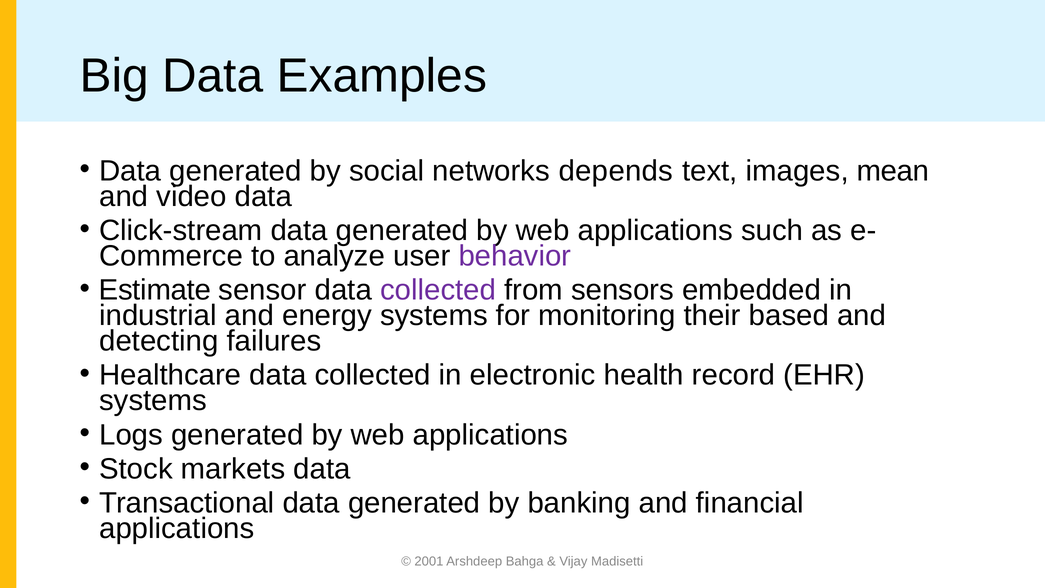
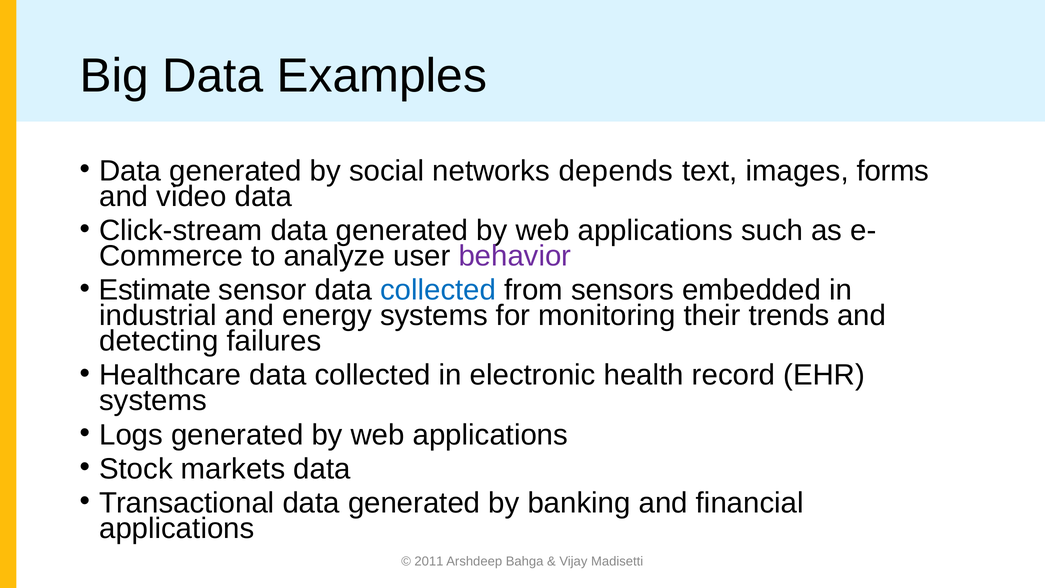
mean: mean -> forms (893, 171)
collected colour: purple -> blue (438, 290)
based: based -> trends (789, 316)
2001: 2001 -> 2011 (429, 561)
